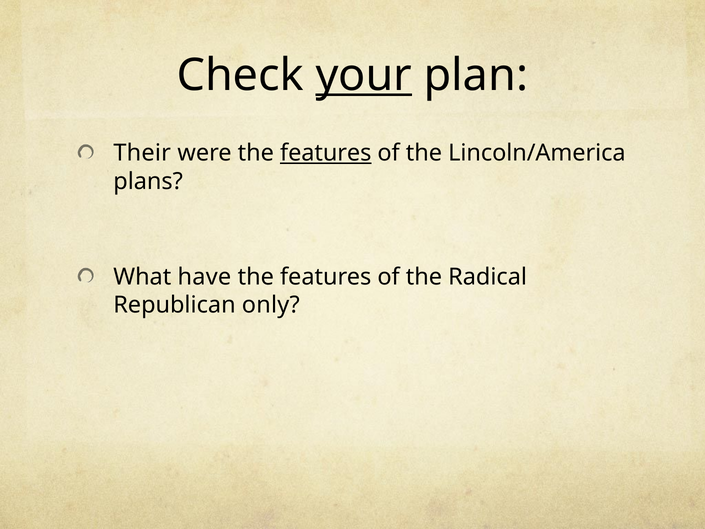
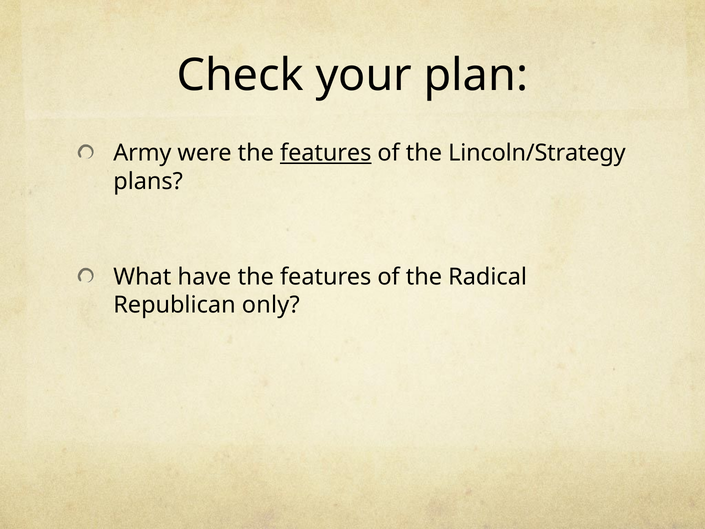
your underline: present -> none (364, 75)
Their: Their -> Army (142, 153)
Lincoln/America: Lincoln/America -> Lincoln/Strategy (537, 153)
